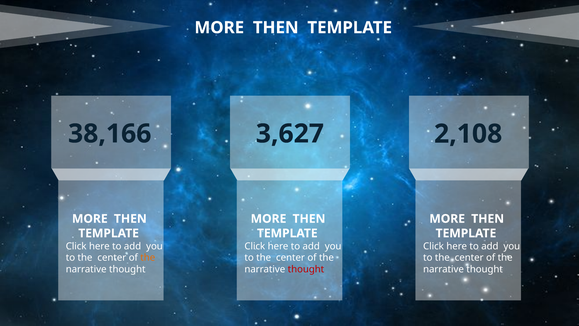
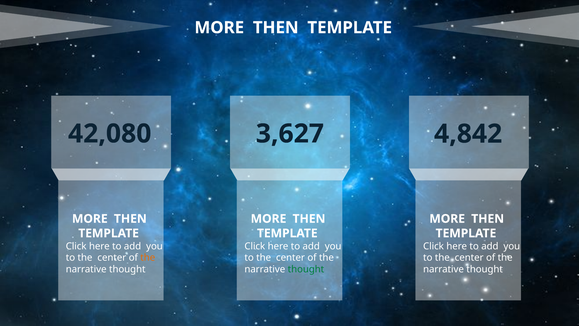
38,166: 38,166 -> 42,080 (110, 134)
2,108: 2,108 -> 4,842 (468, 134)
thought colour: red -> green (306, 269)
